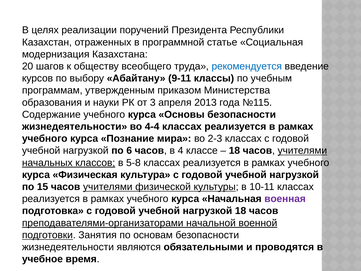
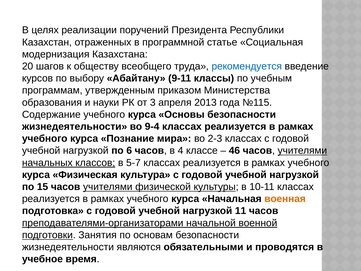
4-4: 4-4 -> 9-4 (152, 126)
18: 18 -> 46 (234, 151)
5-8: 5-8 -> 5-7 (133, 163)
военная colour: purple -> orange (285, 199)
нагрузкой 18: 18 -> 11 (241, 211)
